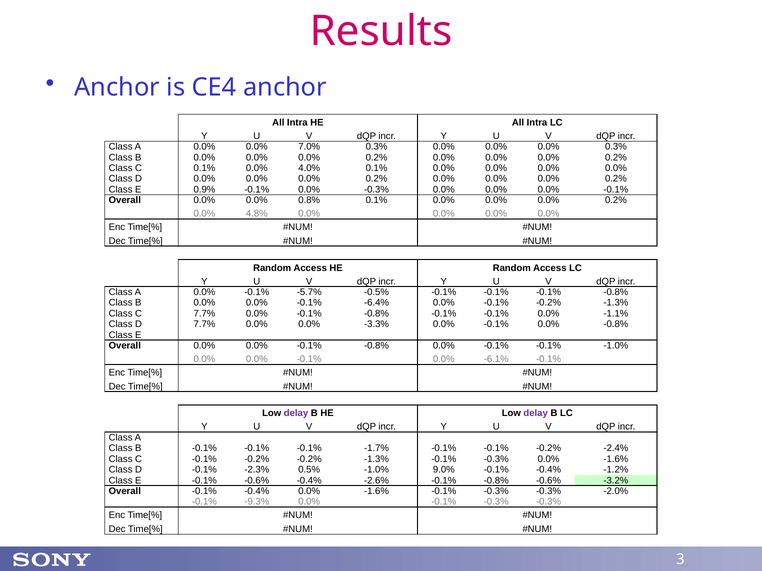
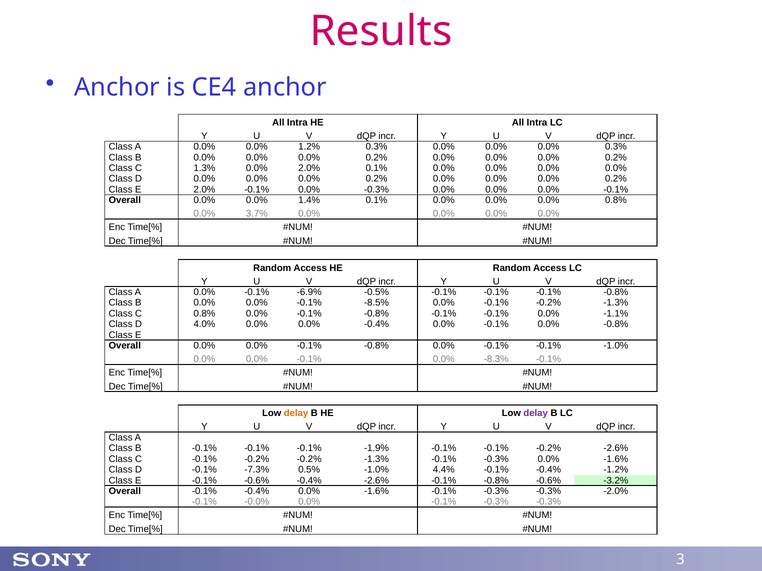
7.0%: 7.0% -> 1.2% (309, 147)
C 0.1%: 0.1% -> 1.3% (204, 168)
0.0% 4.0%: 4.0% -> 2.0% (309, 168)
E 0.9%: 0.9% -> 2.0% (204, 190)
0.8%: 0.8% -> 1.4% (309, 200)
0.2%: 0.2% -> 0.8% (616, 200)
4.8%: 4.8% -> 3.7% (257, 214)
-5.7%: -5.7% -> -6.9% (309, 292)
-6.4%: -6.4% -> -8.5% (377, 303)
C 7.7%: 7.7% -> 0.8% (204, 314)
D 7.7%: 7.7% -> 4.0% (204, 325)
0.0% -3.3%: -3.3% -> -0.4% (377, 325)
-6.1%: -6.1% -> -8.3% (496, 359)
delay colour: purple -> orange (296, 414)
-1.7%: -1.7% -> -1.9% (377, 449)
-0.2% -2.4%: -2.4% -> -2.6% (616, 449)
-2.3%: -2.3% -> -7.3% (257, 470)
9.0%: 9.0% -> 4.4% (444, 470)
-9.3%: -9.3% -> -0.0% (257, 502)
